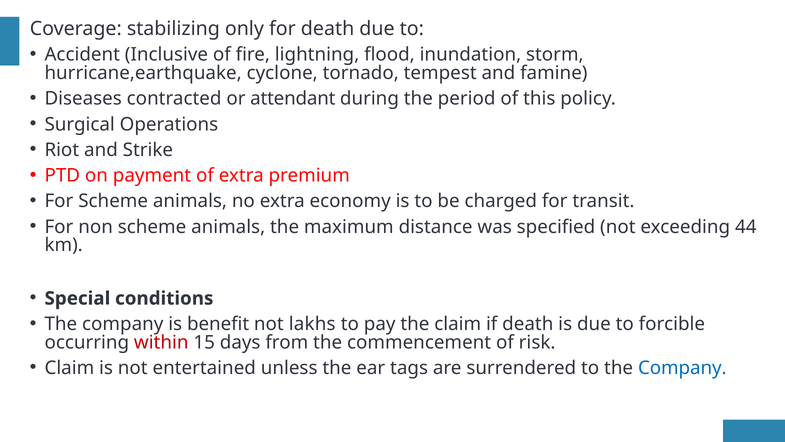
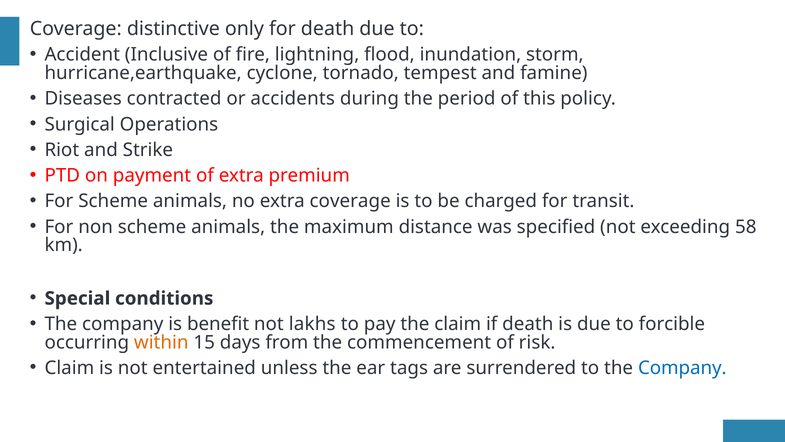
stabilizing: stabilizing -> distinctive (173, 29)
attendant: attendant -> accidents (293, 99)
extra economy: economy -> coverage (350, 201)
44: 44 -> 58 (746, 227)
within colour: red -> orange (161, 342)
